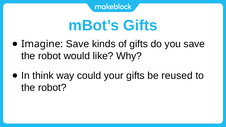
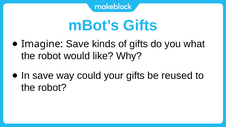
you save: save -> what (194, 44)
In think: think -> save (43, 76)
